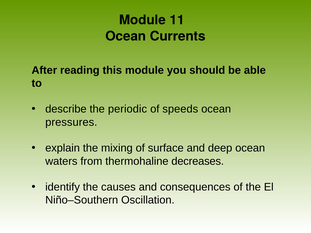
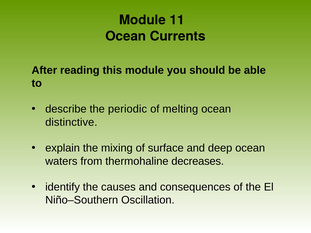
speeds: speeds -> melting (180, 109)
pressures: pressures -> distinctive (71, 122)
